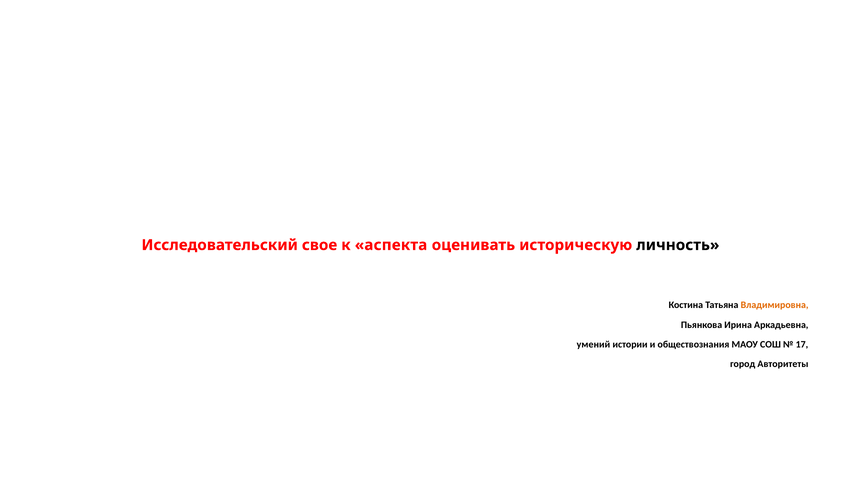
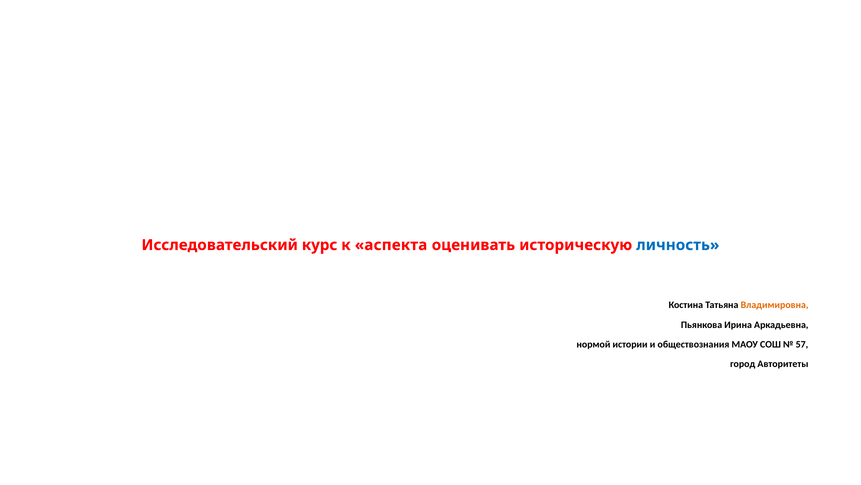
свое: свое -> курс (320, 245)
личность colour: black -> blue (678, 245)
умений: умений -> нормой (593, 344)
17: 17 -> 57 (802, 344)
